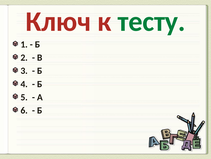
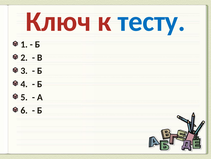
тесту colour: green -> blue (152, 21)
